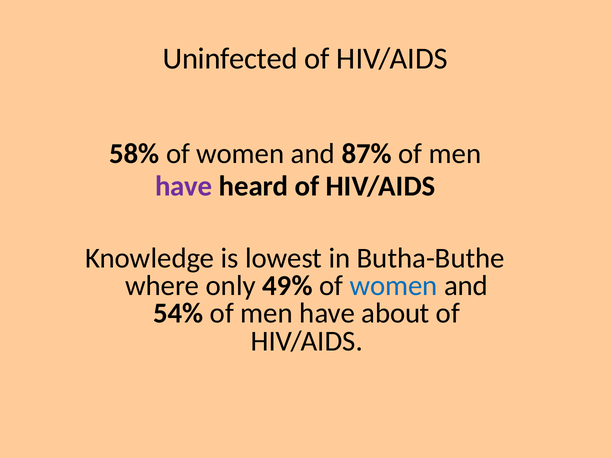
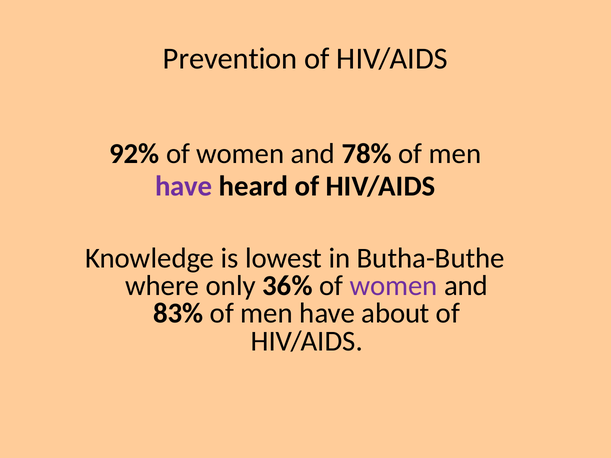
Uninfected: Uninfected -> Prevention (230, 59)
58%: 58% -> 92% (134, 154)
87%: 87% -> 78% (367, 154)
49%: 49% -> 36% (287, 286)
women colour: blue -> purple (394, 286)
54%: 54% -> 83% (178, 314)
